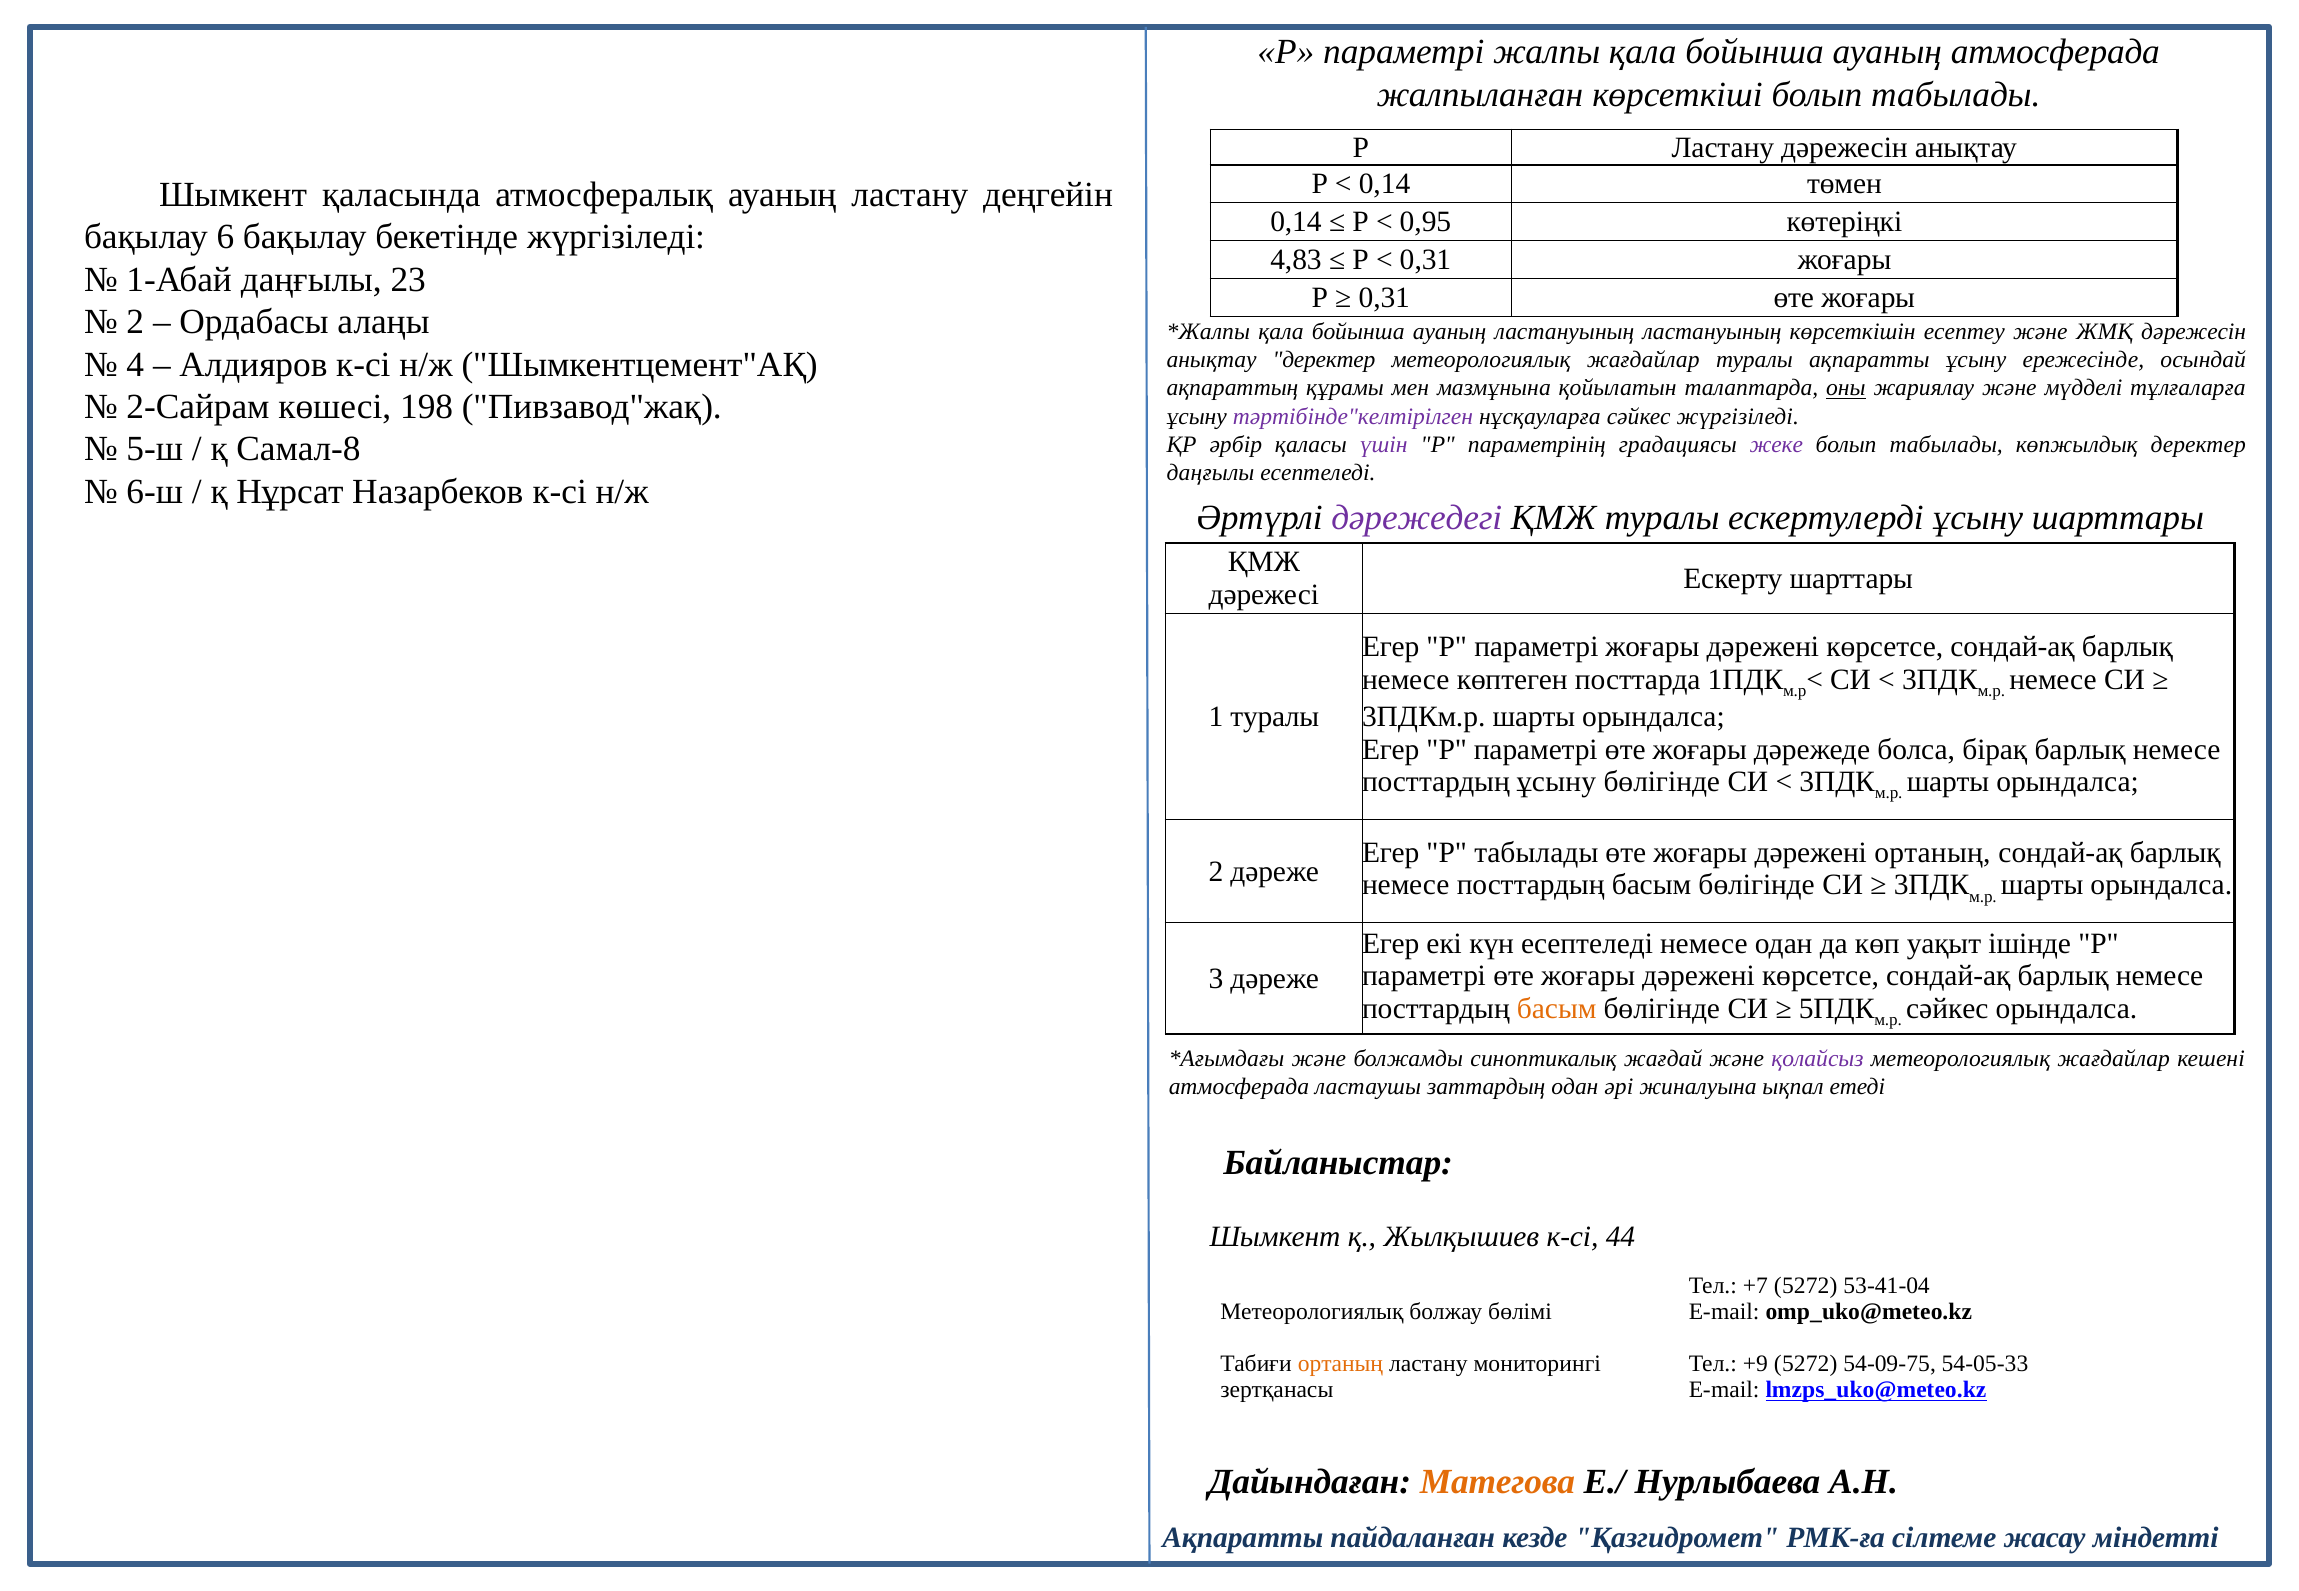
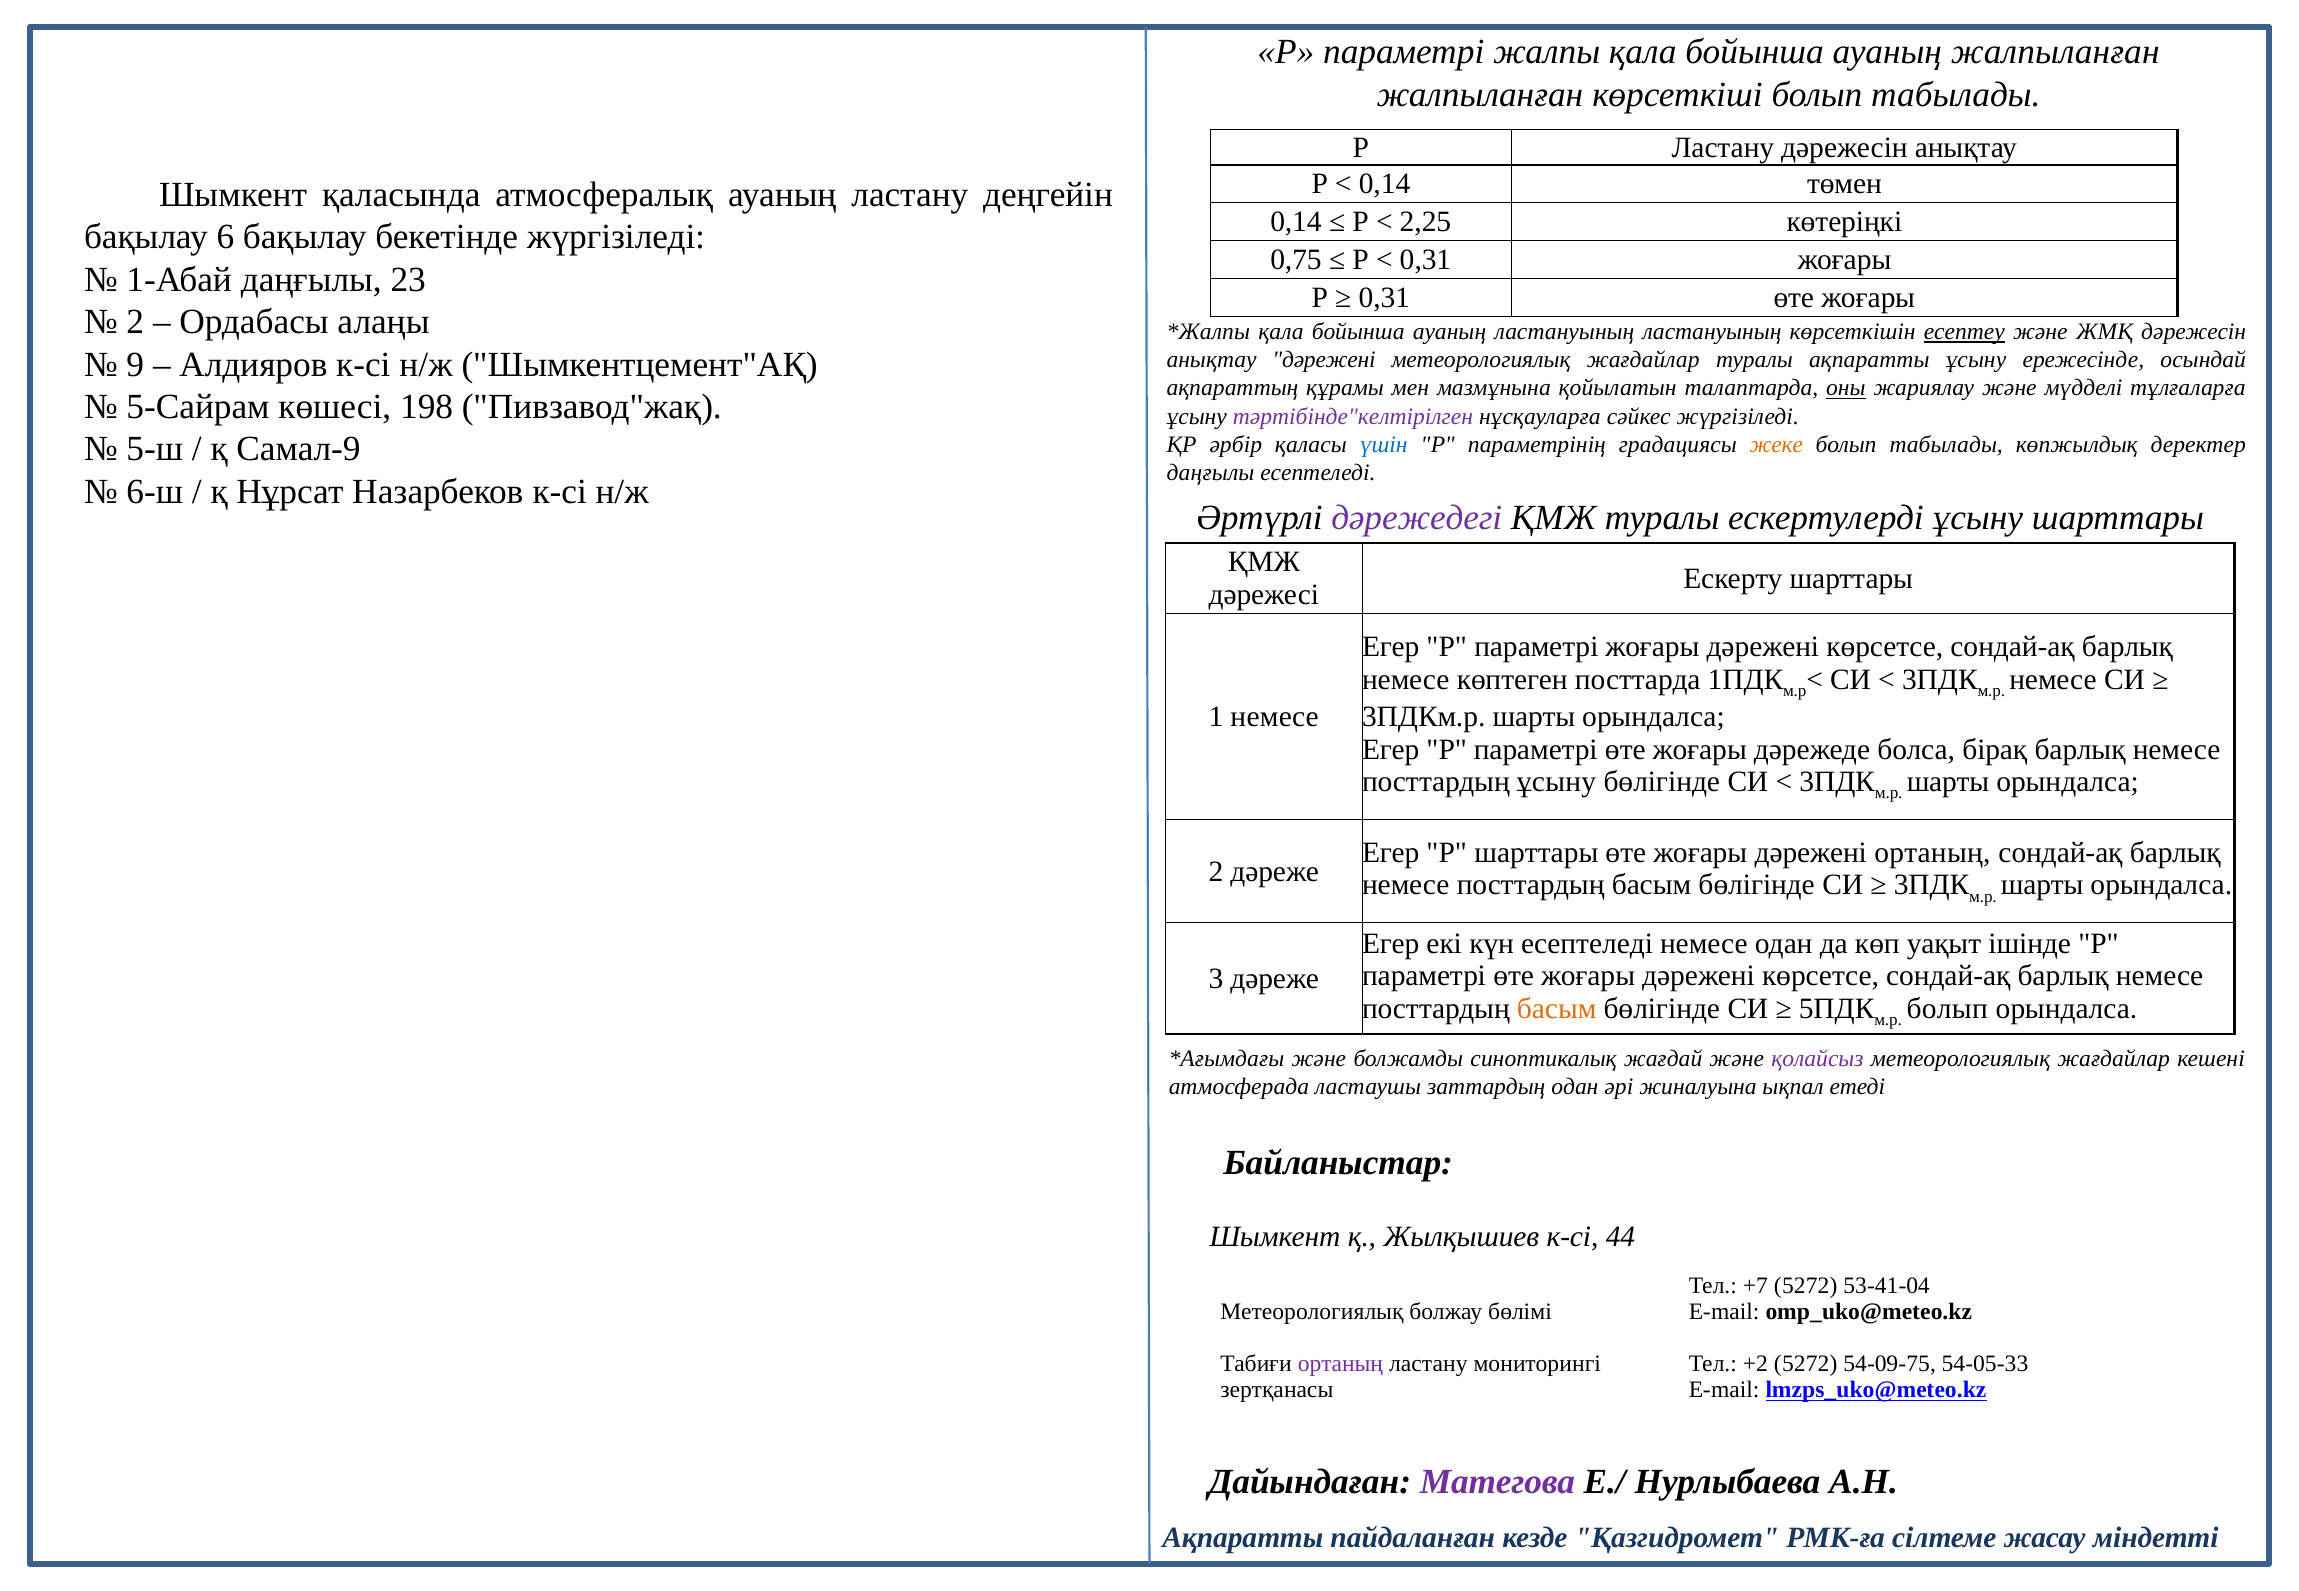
ауаның атмосферада: атмосферада -> жалпыланған (2055, 52)
0,95: 0,95 -> 2,25 (1425, 222)
4,83: 4,83 -> 0,75 (1296, 259)
есептеу underline: none -> present (1964, 332)
4: 4 -> 9 (135, 365)
анықтау деректер: деректер -> дәрежені (1324, 360)
2-Сайрам: 2-Сайрам -> 5-Сайрам (198, 407)
Самал-8: Самал-8 -> Самал-9 (298, 449)
үшін colour: purple -> blue (1384, 445)
жеке colour: purple -> orange (1776, 445)
1 туралы: туралы -> немесе (1275, 717)
Р табылады: табылады -> шарттары (1536, 853)
сәйкес: сәйкес -> болып (1947, 1009)
ортаның colour: orange -> purple (1340, 1364)
+9: +9 -> +2 (1755, 1364)
Матегова colour: orange -> purple (1498, 1482)
